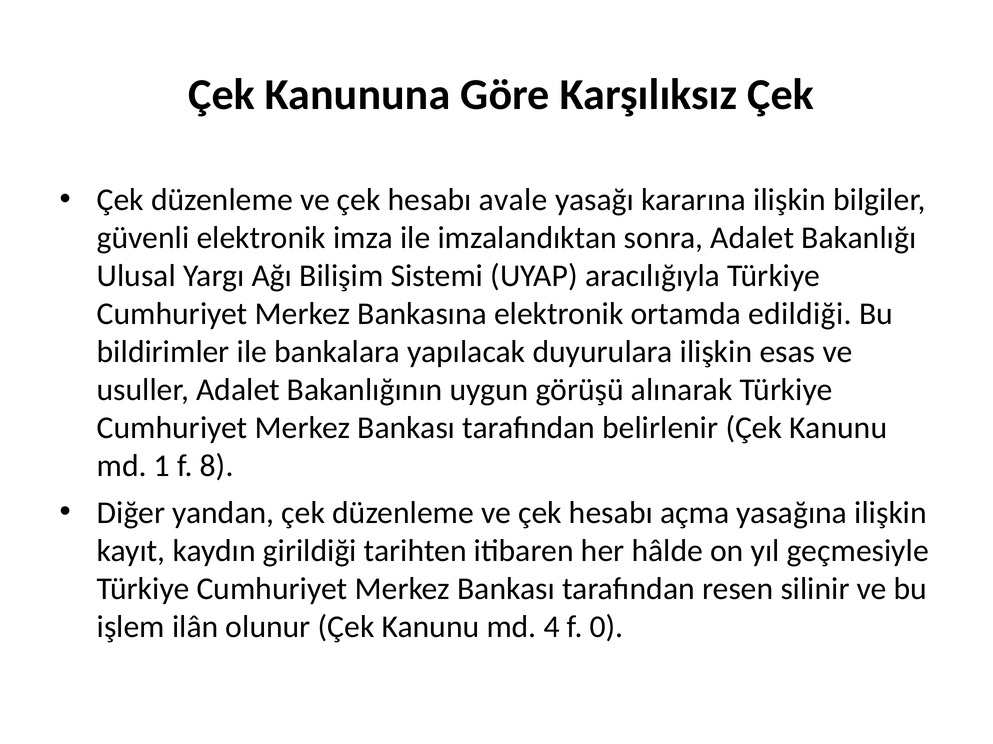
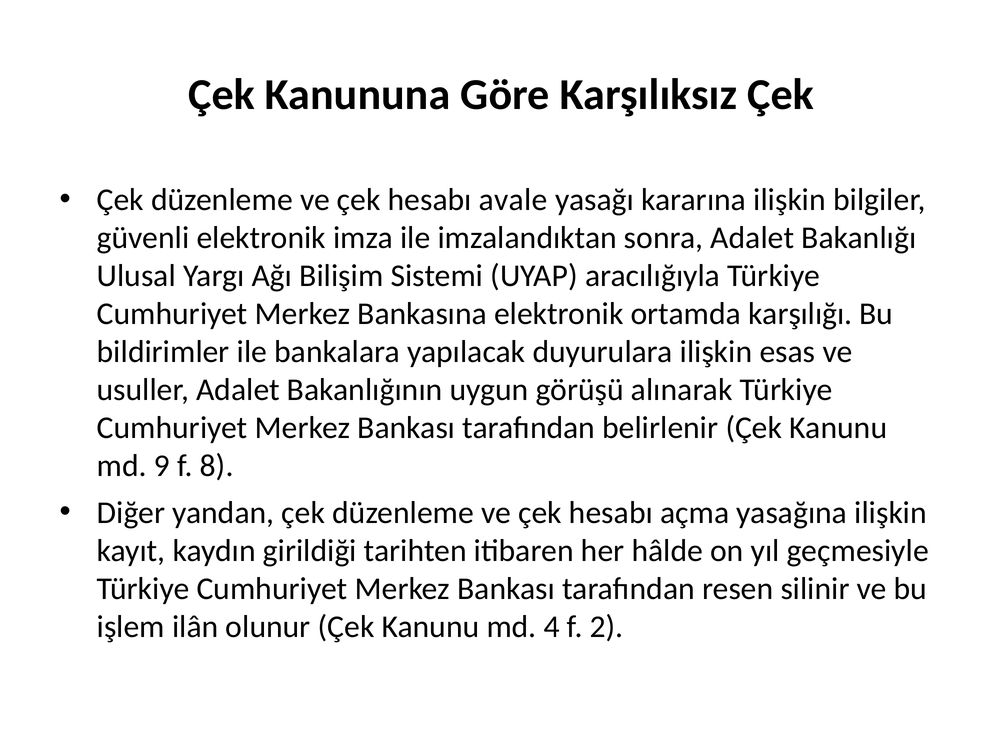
edildiği: edildiği -> karşılığı (800, 314)
1: 1 -> 9 (162, 466)
0: 0 -> 2 (607, 627)
